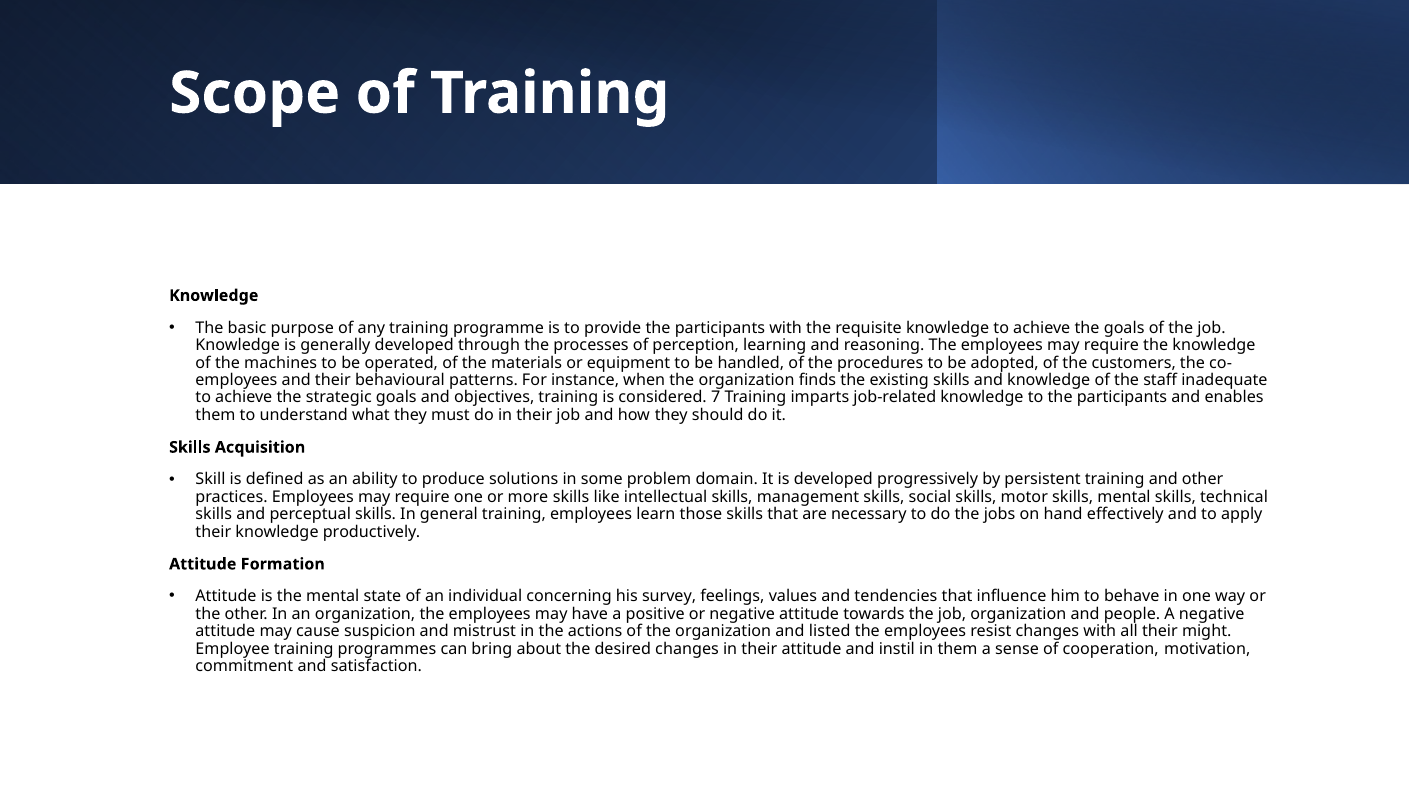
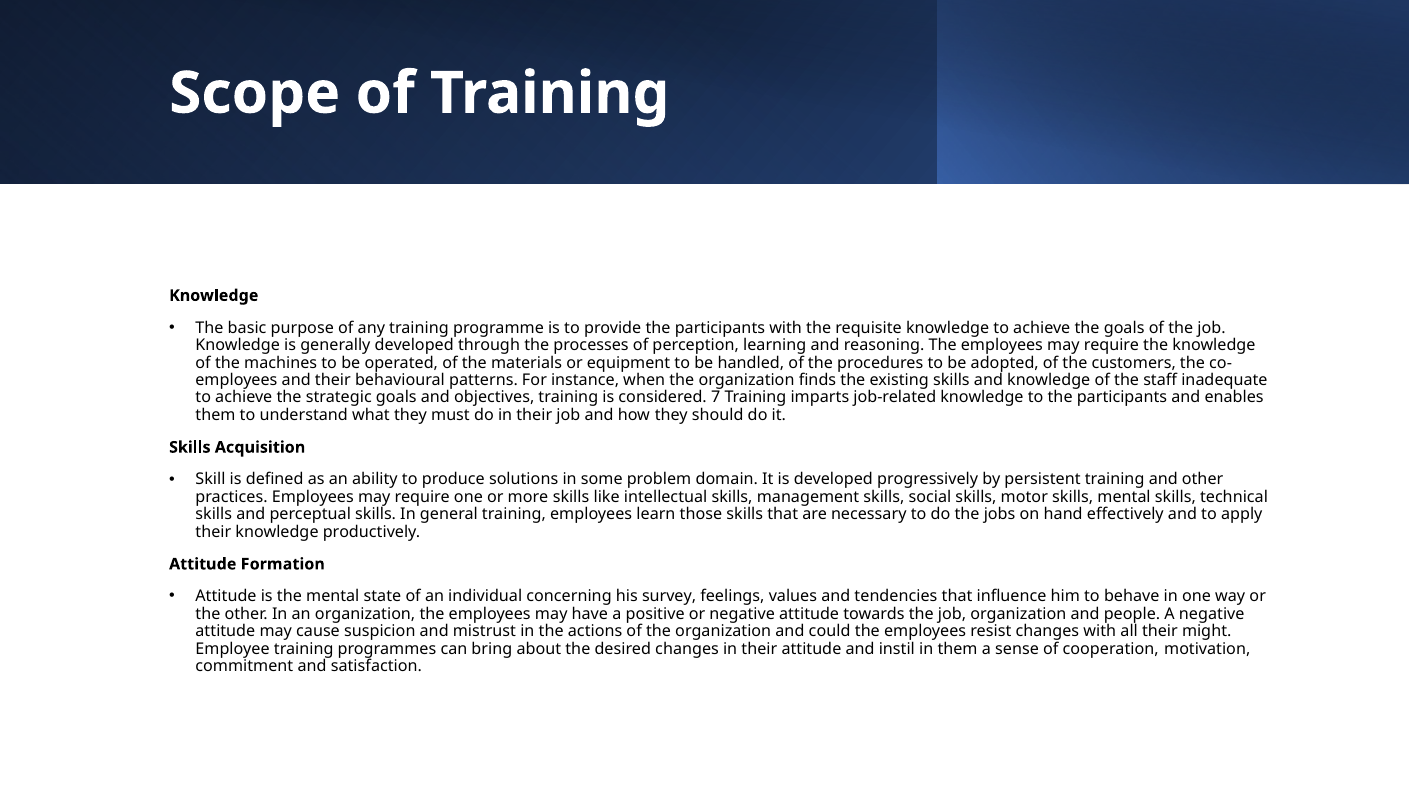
listed: listed -> could (830, 631)
